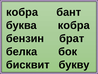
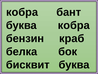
брат: брат -> краб (72, 38)
бисквит букву: букву -> буква (74, 64)
